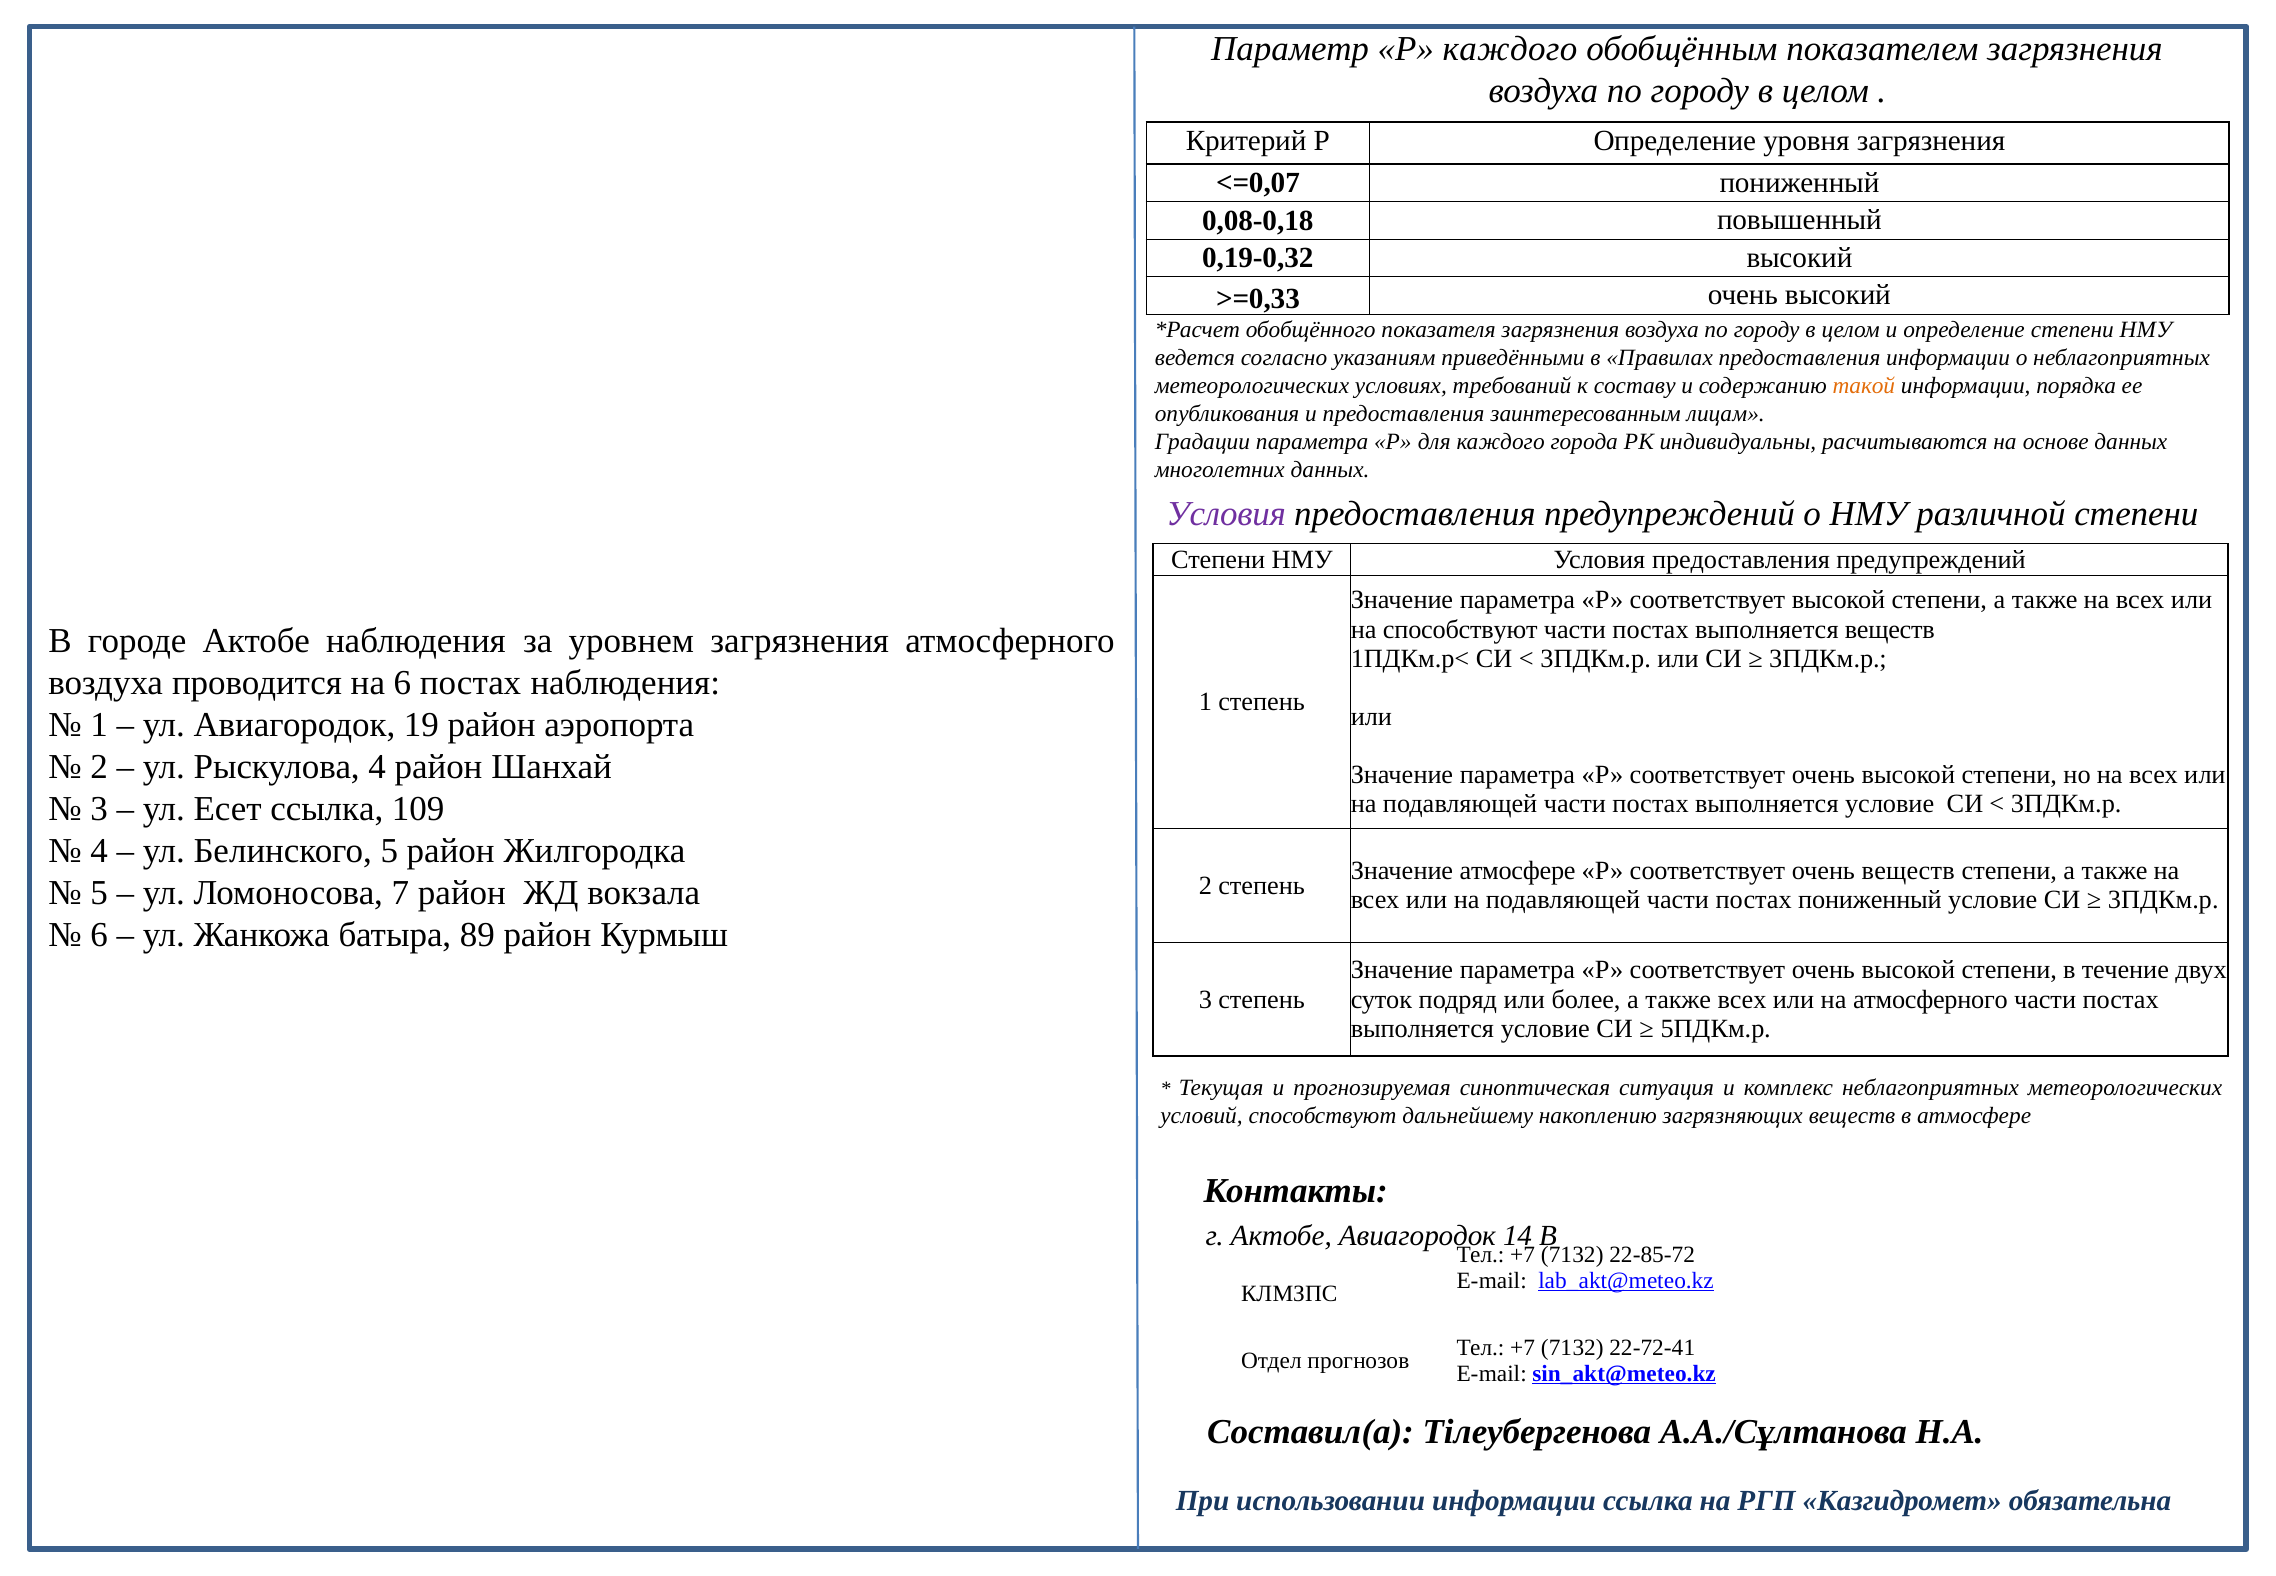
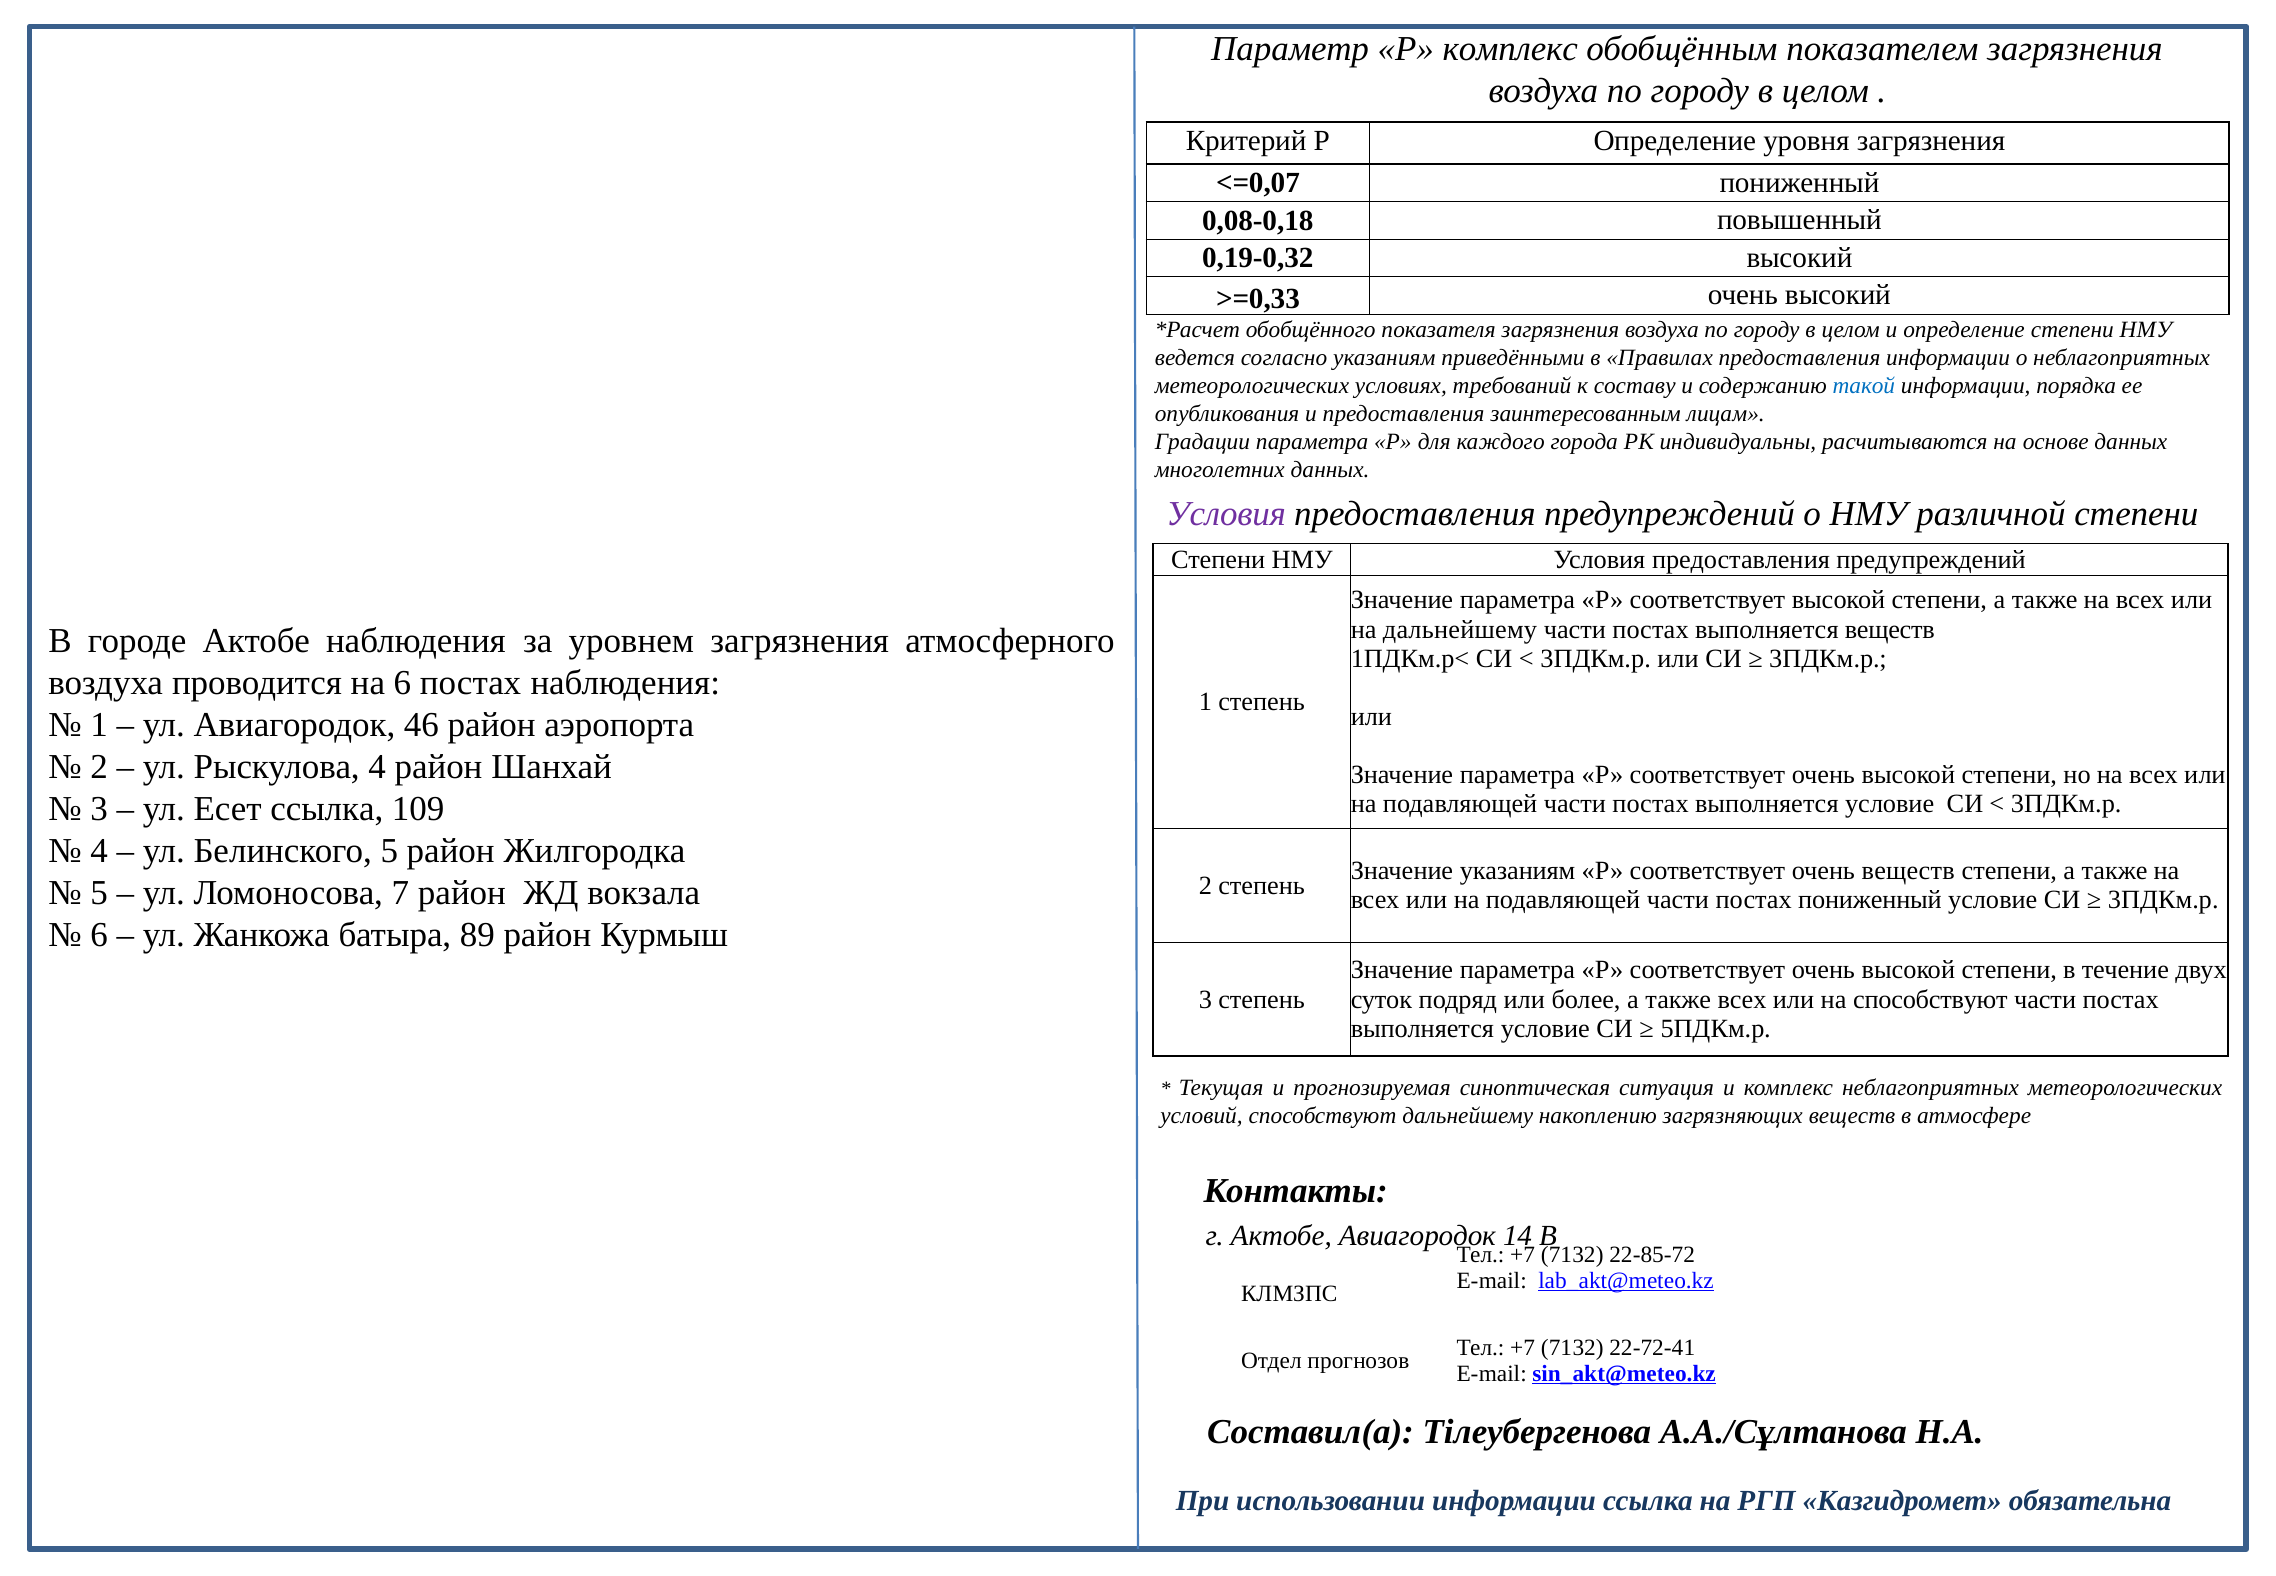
Р каждого: каждого -> комплекс (1510, 49)
такой colour: orange -> blue (1864, 386)
на способствуют: способствуют -> дальнейшему (1460, 629)
19: 19 -> 46 (421, 725)
Значение атмосфере: атмосфере -> указаниям (1518, 871)
на атмосферного: атмосферного -> способствуют (1930, 999)
